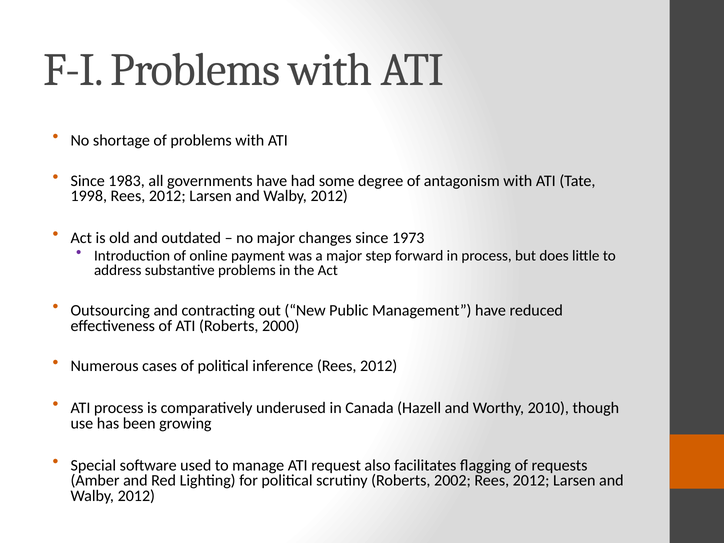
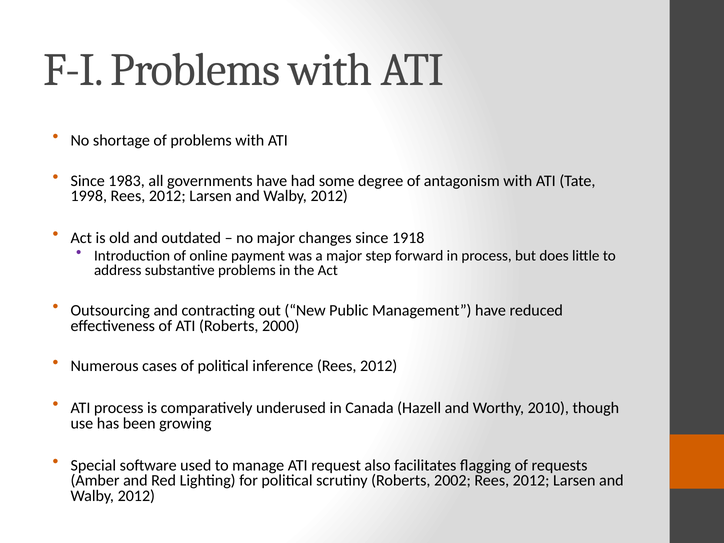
1973: 1973 -> 1918 (408, 238)
